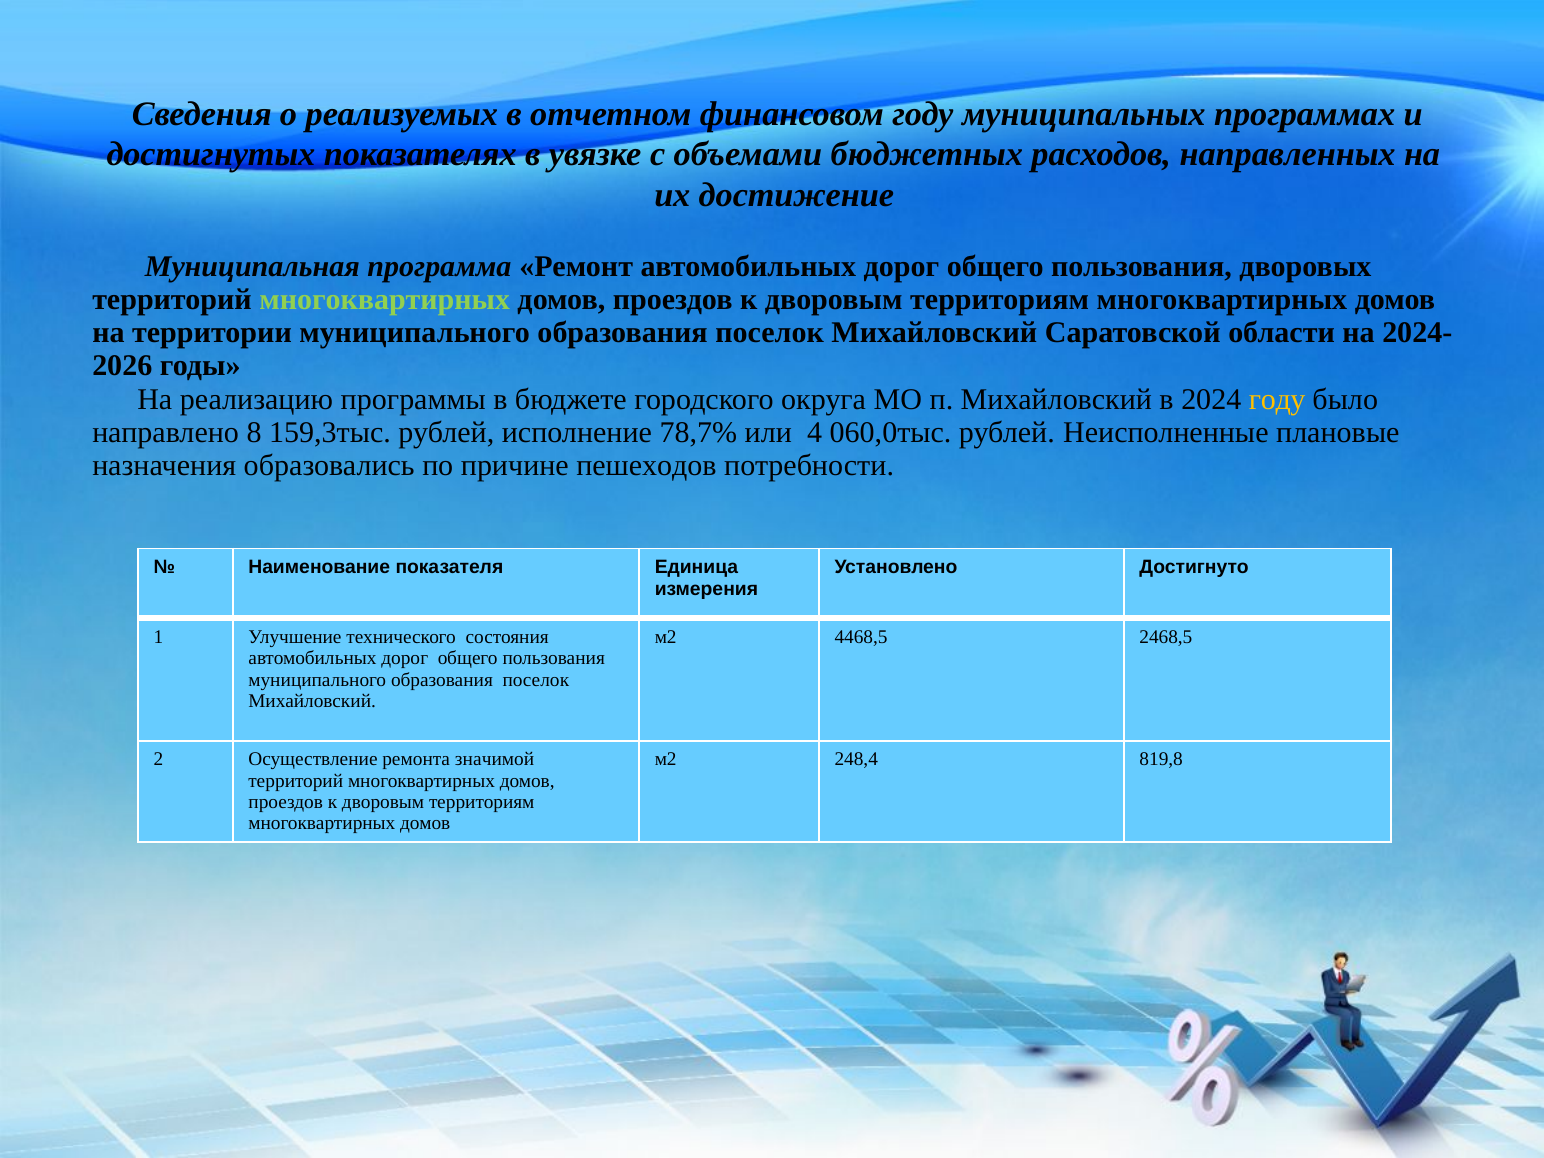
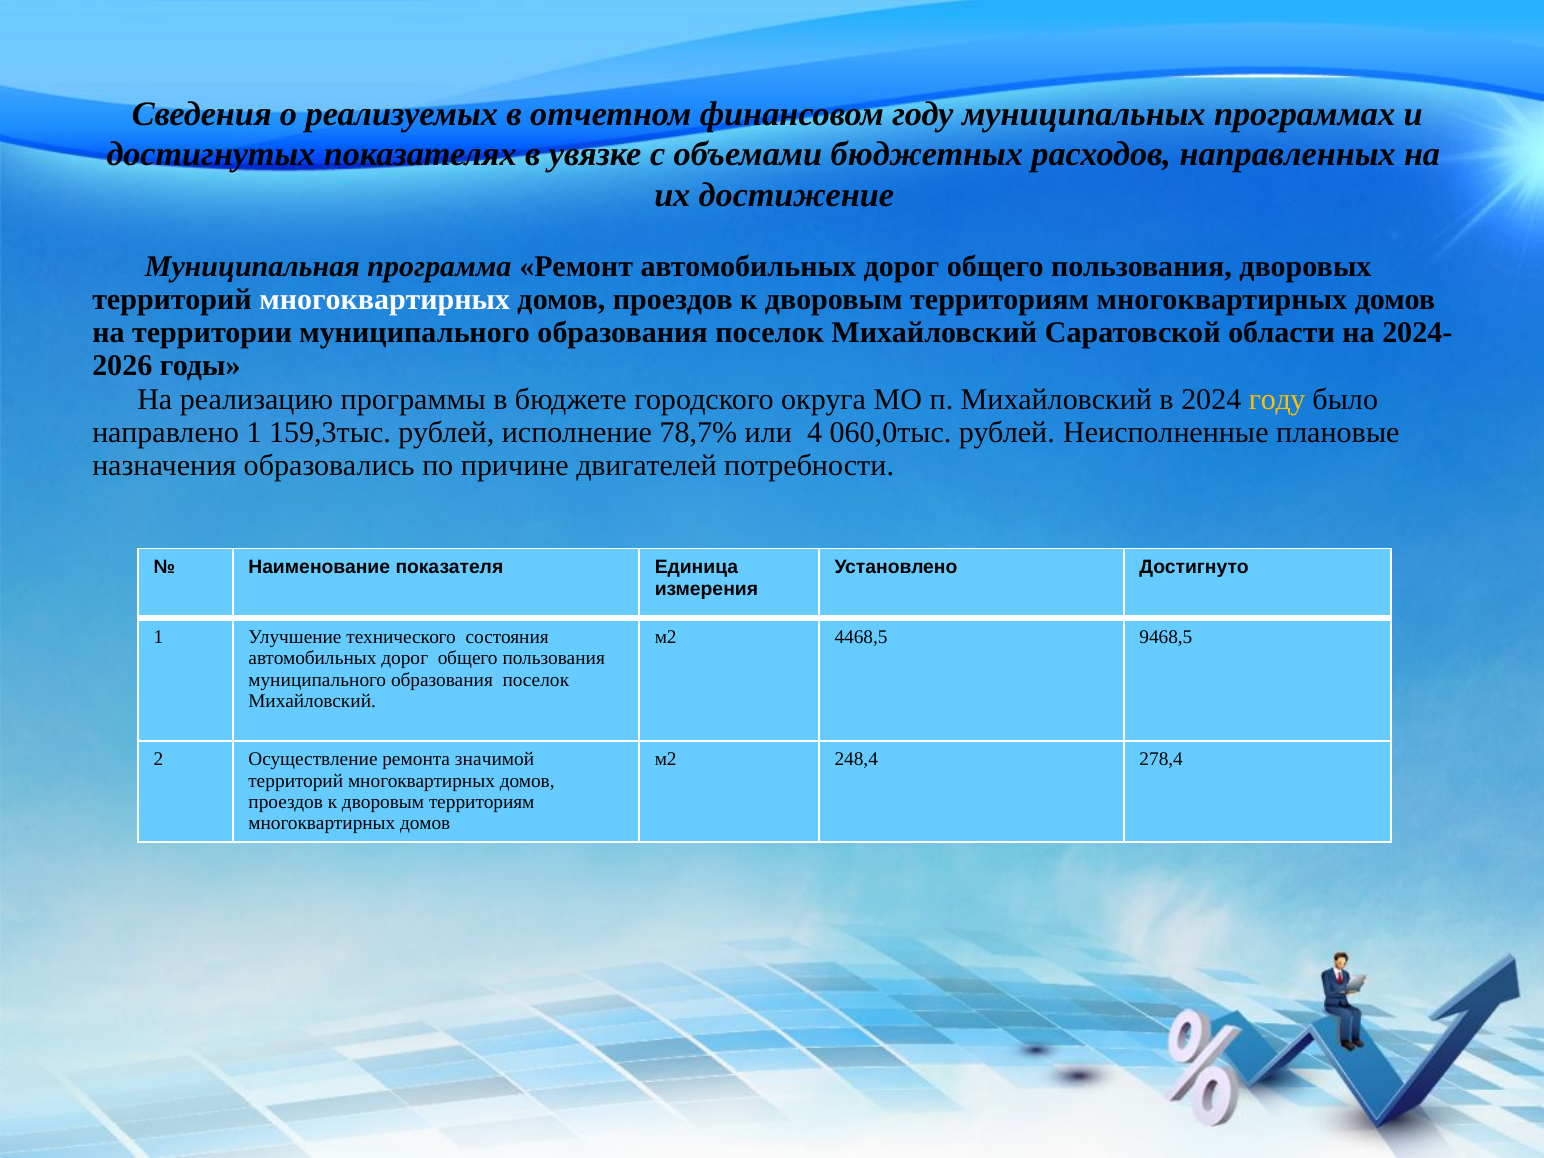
многоквартирных colour: light green -> white (385, 300)
направлено 8: 8 -> 1 (254, 432)
пешеходов: пешеходов -> двигателей (646, 466)
2468,5: 2468,5 -> 9468,5 (1166, 637)
819,8: 819,8 -> 278,4 (1161, 759)
